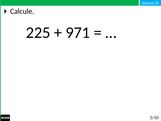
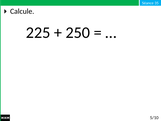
971: 971 -> 250 (78, 33)
